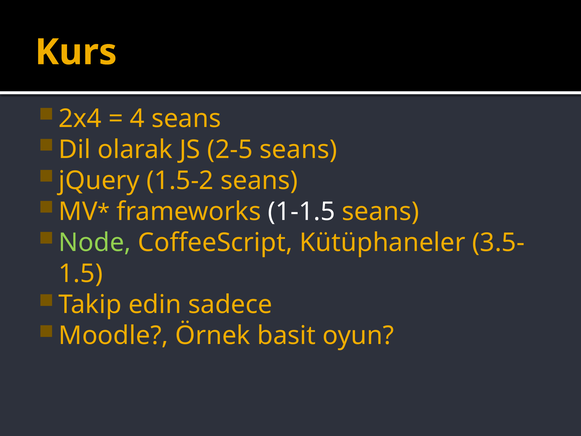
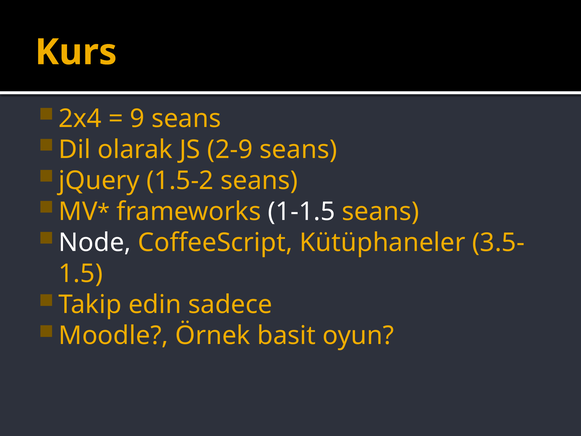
4: 4 -> 9 (137, 118)
2-5: 2-5 -> 2-9 (230, 149)
Node colour: light green -> white (95, 242)
